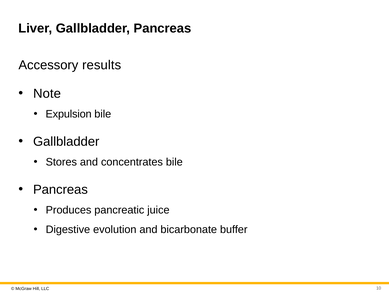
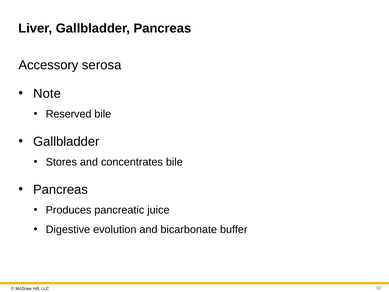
results: results -> serosa (102, 65)
Expulsion: Expulsion -> Reserved (69, 114)
